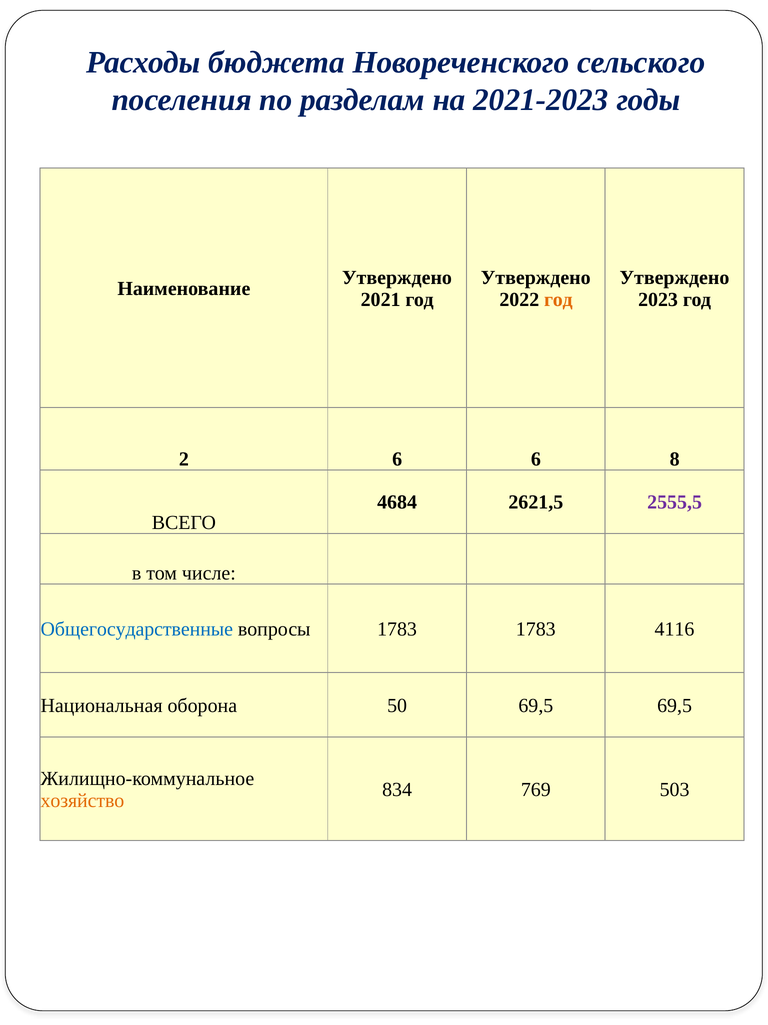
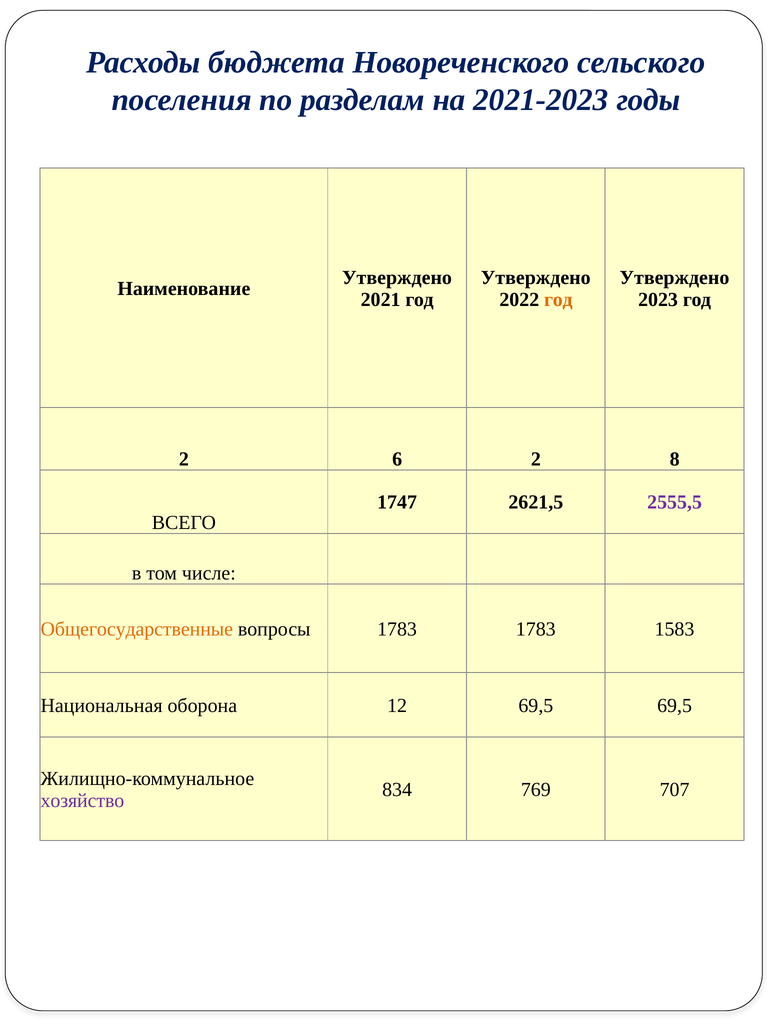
6 6: 6 -> 2 (536, 459)
4684: 4684 -> 1747 (397, 502)
Общегосударственные colour: blue -> orange (137, 628)
4116: 4116 -> 1583 (675, 628)
50: 50 -> 12 (397, 705)
503: 503 -> 707 (675, 789)
хозяйство colour: orange -> purple (82, 800)
